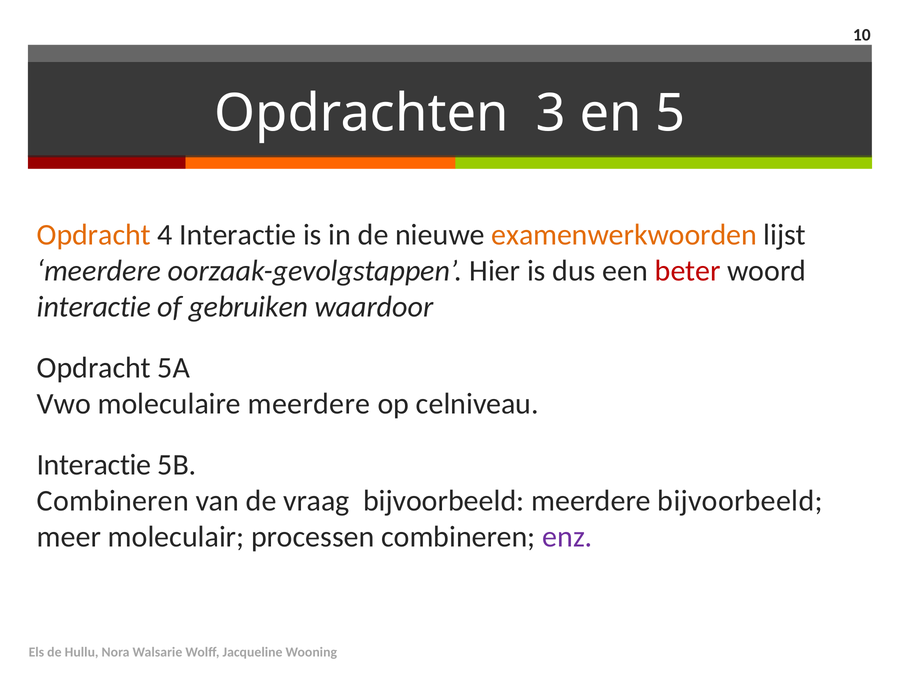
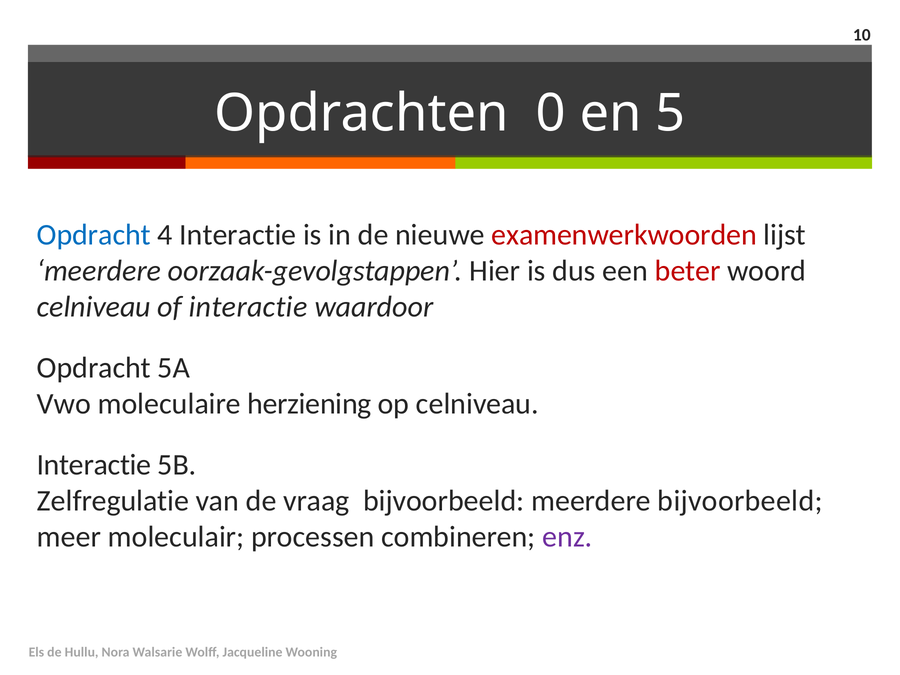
3: 3 -> 0 (551, 113)
Opdracht colour: orange -> blue (94, 235)
examenwerkwoorden colour: orange -> red (624, 235)
interactie: interactie -> celniveau (94, 307)
of gebruiken: gebruiken -> interactie (248, 307)
moleculaire meerdere: meerdere -> herziening (309, 404)
Combineren: Combineren -> Zelfregulatie (113, 501)
